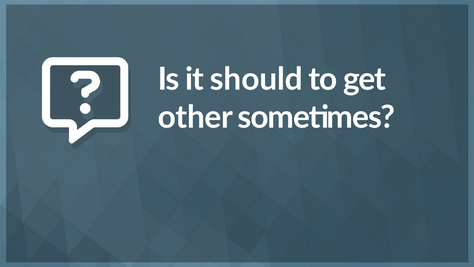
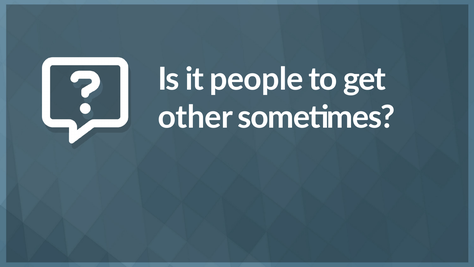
should: should -> people (256, 79)
